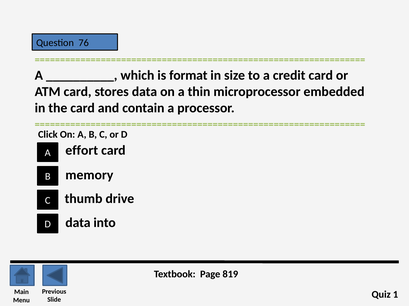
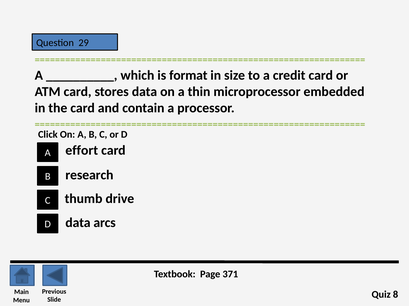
76: 76 -> 29 (84, 43)
memory: memory -> research (89, 175)
into: into -> arcs (105, 223)
819: 819 -> 371 (230, 275)
1: 1 -> 8 (396, 295)
